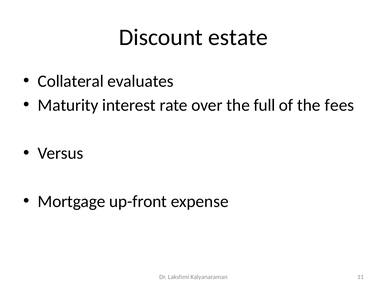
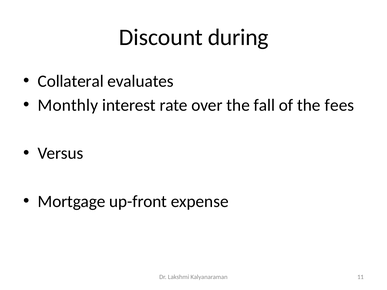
estate: estate -> during (238, 37)
Maturity: Maturity -> Monthly (68, 105)
full: full -> fall (264, 105)
